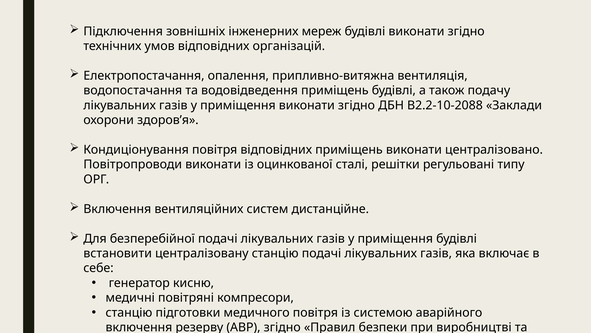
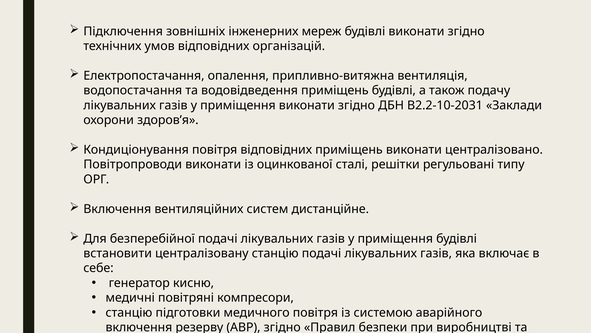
В2.2-10-2088: В2.2-10-2088 -> В2.2-10-2031 (445, 105)
